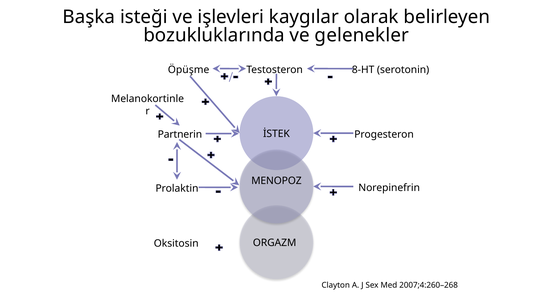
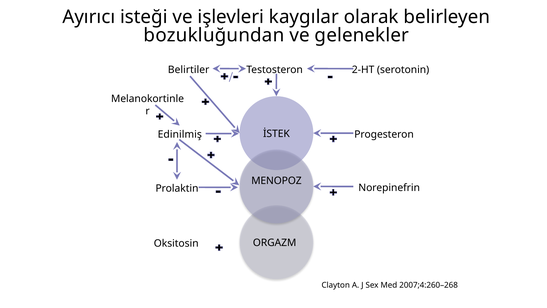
Başka: Başka -> Ayırıcı (89, 17)
bozukluklarında: bozukluklarında -> bozukluğundan (214, 35)
Öpüşme: Öpüşme -> Belirtiler (189, 70)
8-HT: 8-HT -> 2-HT (363, 70)
Partnerin: Partnerin -> Edinilmiş (180, 134)
